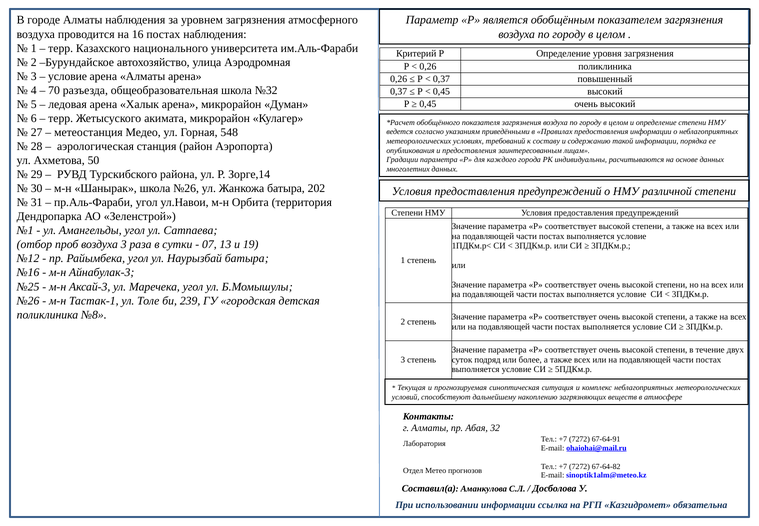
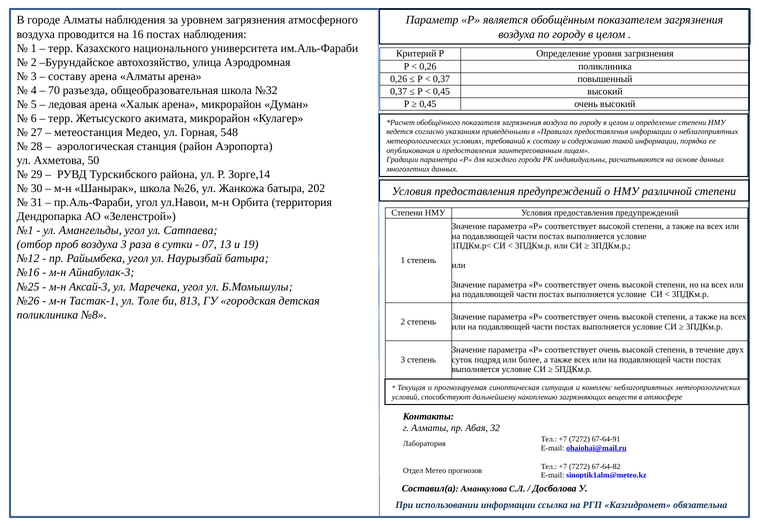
условие: условие -> составу (67, 76)
239: 239 -> 813 (190, 300)
